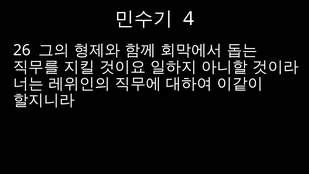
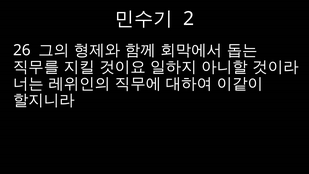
4: 4 -> 2 (189, 19)
